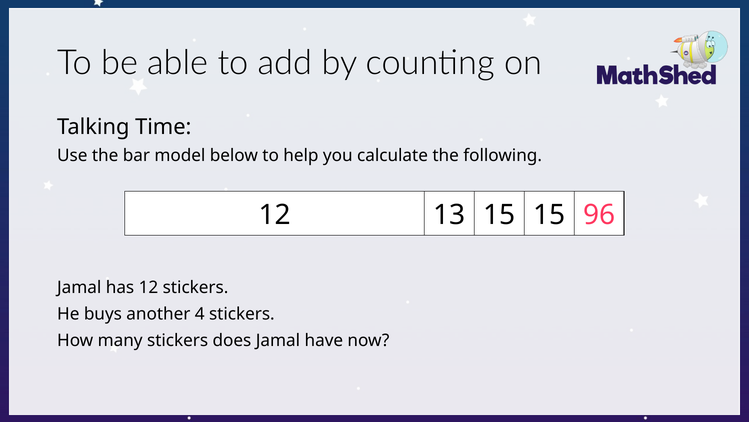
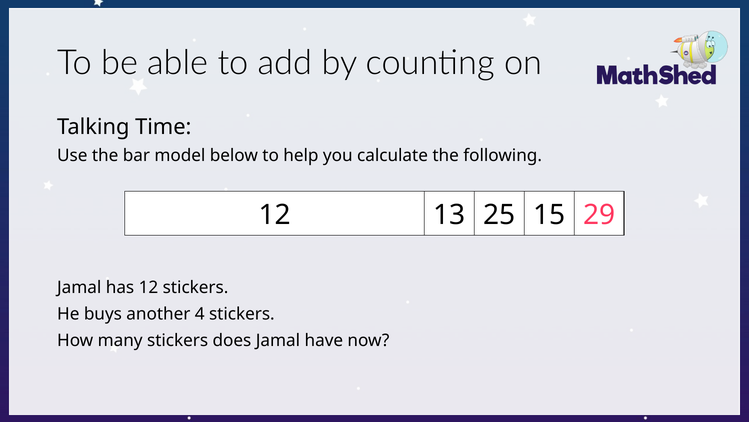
13 15: 15 -> 25 (499, 215)
96: 96 -> 29 (599, 215)
